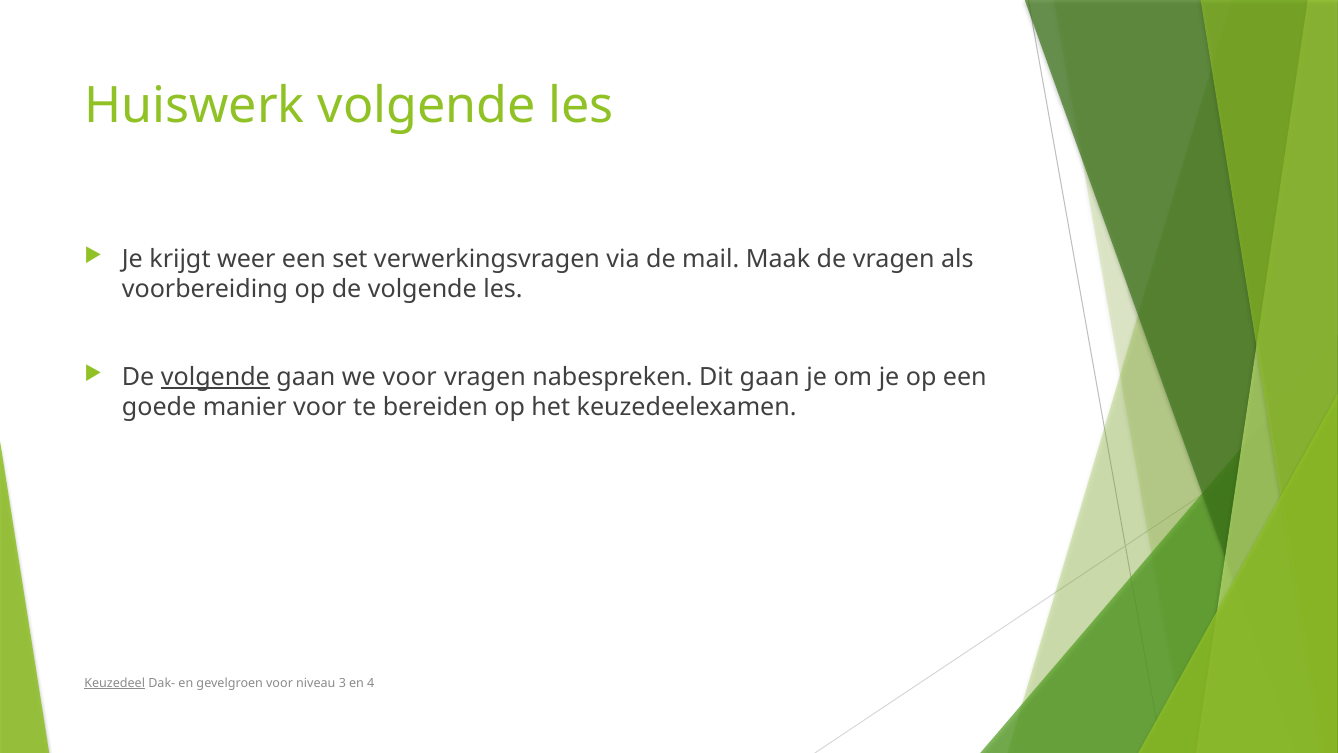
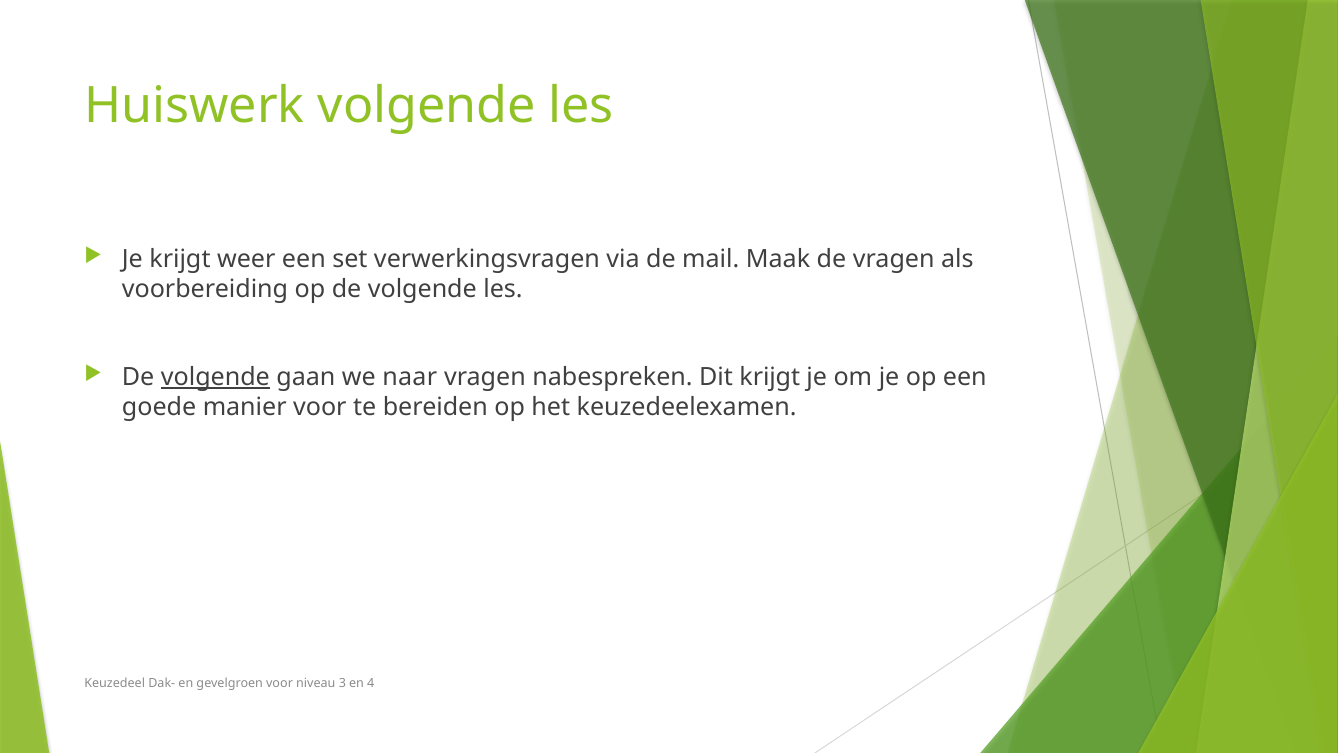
we voor: voor -> naar (410, 377)
Dit gaan: gaan -> krijgt (770, 377)
Keuzedeel underline: present -> none (115, 683)
